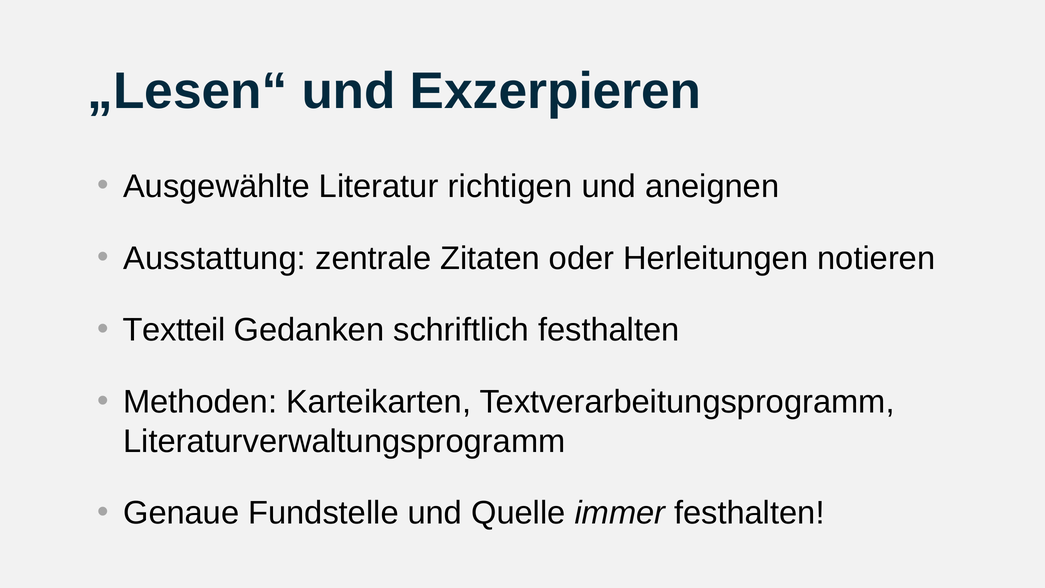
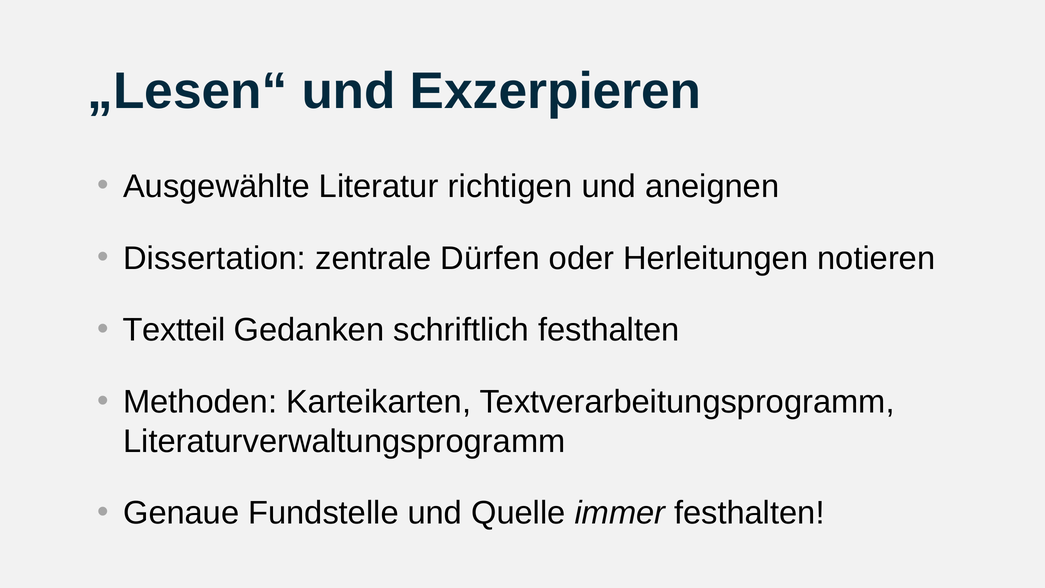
Ausstattung: Ausstattung -> Dissertation (215, 258)
Zitaten: Zitaten -> Dürfen (490, 258)
